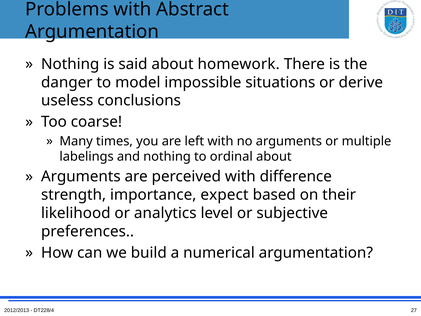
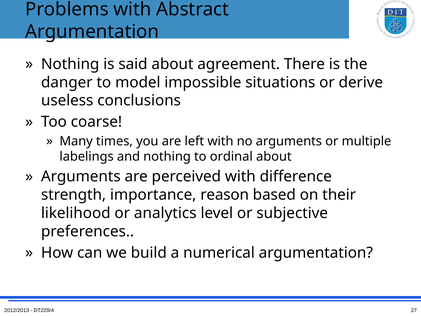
homework: homework -> agreement (239, 64)
expect: expect -> reason (225, 195)
